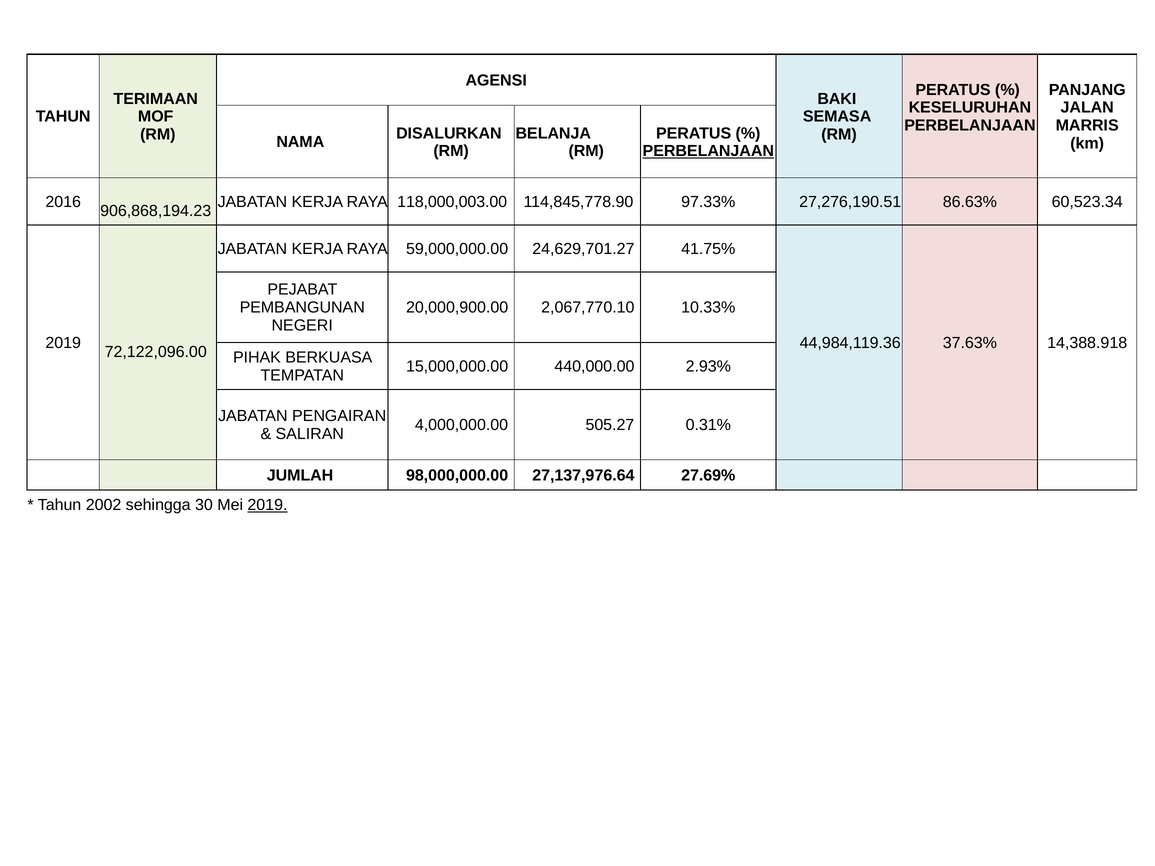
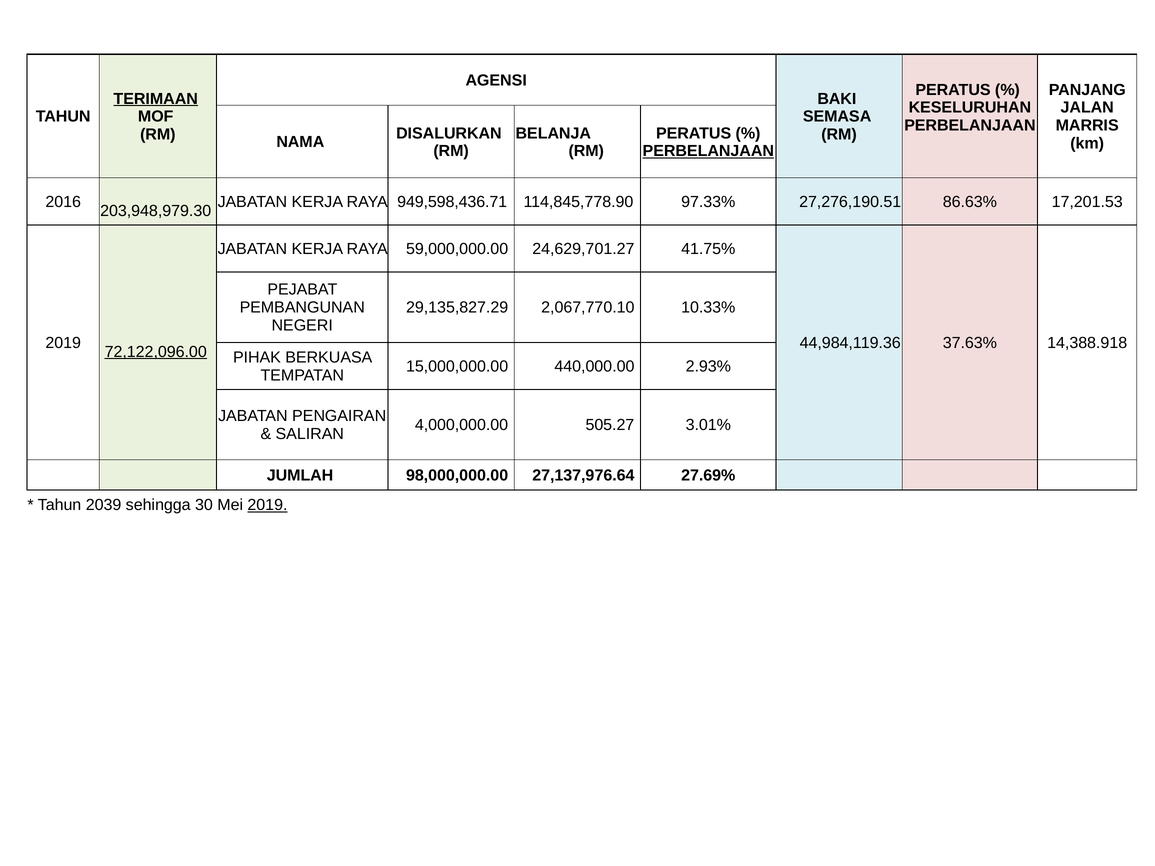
TERIMAAN underline: none -> present (156, 99)
118,000,003.00: 118,000,003.00 -> 949,598,436.71 (452, 202)
60,523.34: 60,523.34 -> 17,201.53 (1087, 202)
906,868,194.23: 906,868,194.23 -> 203,948,979.30 (156, 211)
20,000,900.00: 20,000,900.00 -> 29,135,827.29 (457, 308)
72,122,096.00 underline: none -> present (156, 352)
0.31%: 0.31% -> 3.01% (708, 425)
2002: 2002 -> 2039 (104, 505)
